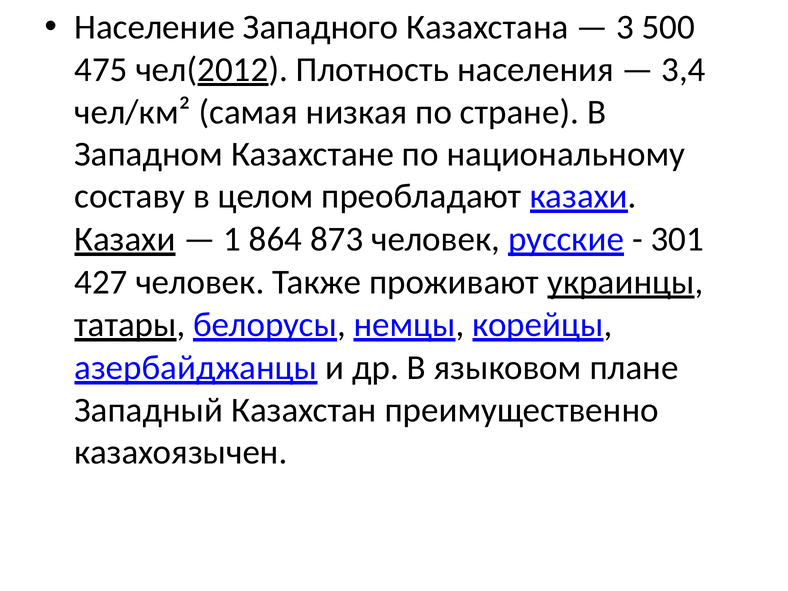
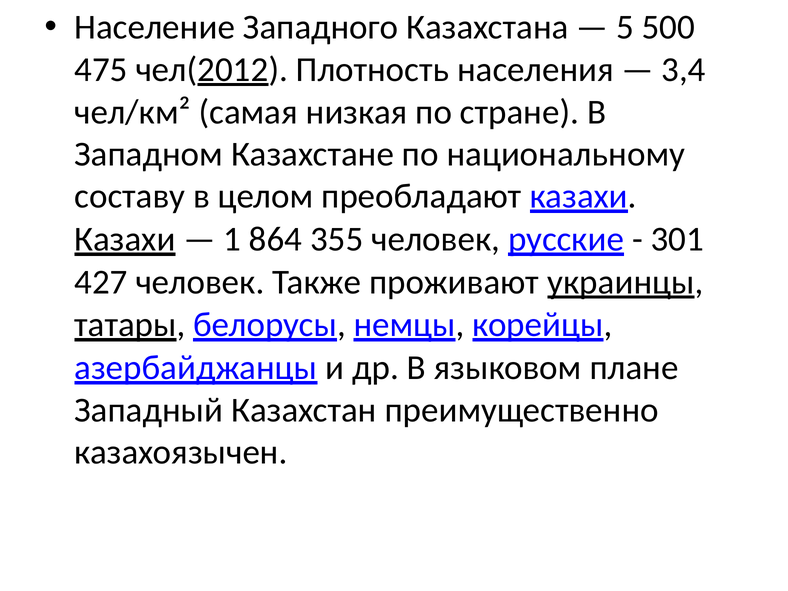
3: 3 -> 5 (625, 27)
873: 873 -> 355 (337, 239)
